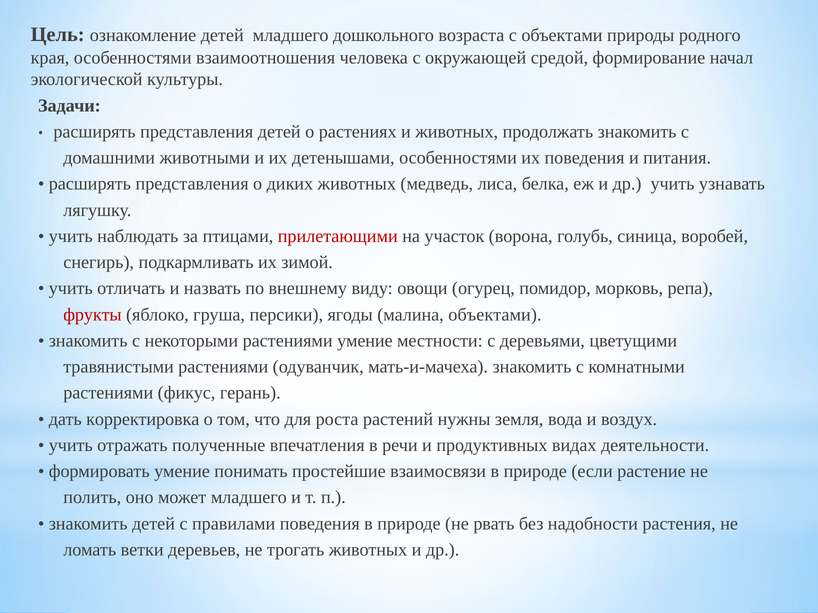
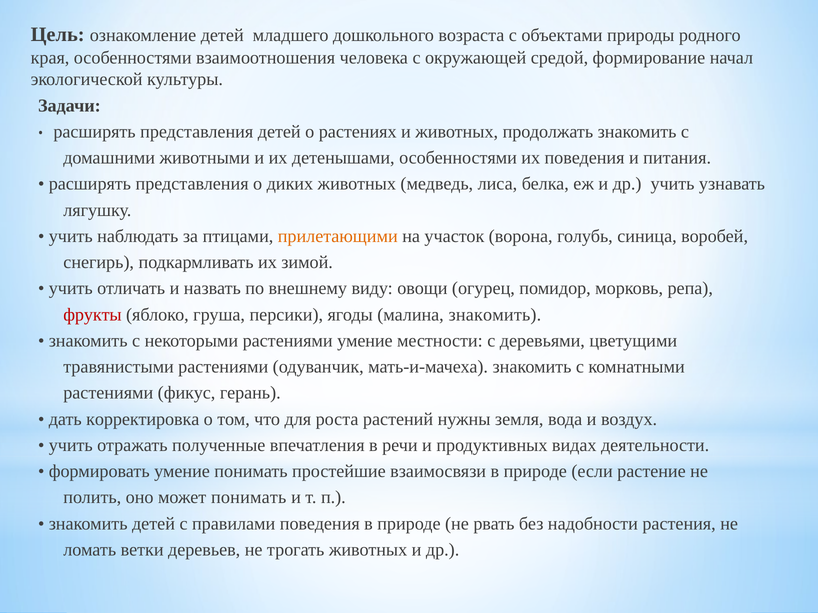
прилетающими colour: red -> orange (338, 236)
малина объектами: объектами -> знакомить (495, 315)
может младшего: младшего -> понимать (249, 498)
